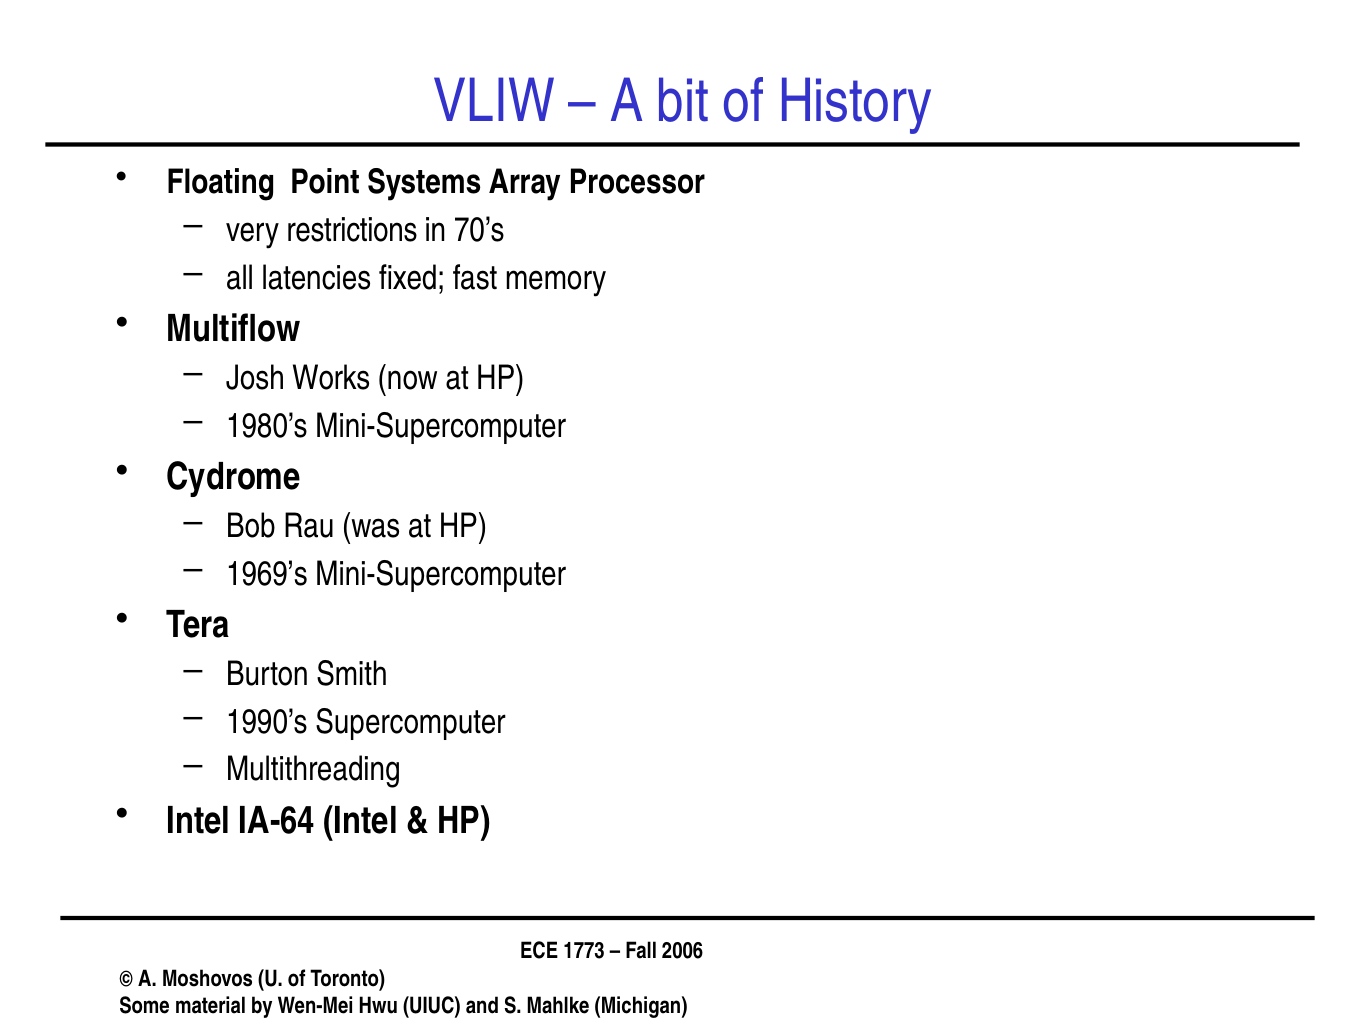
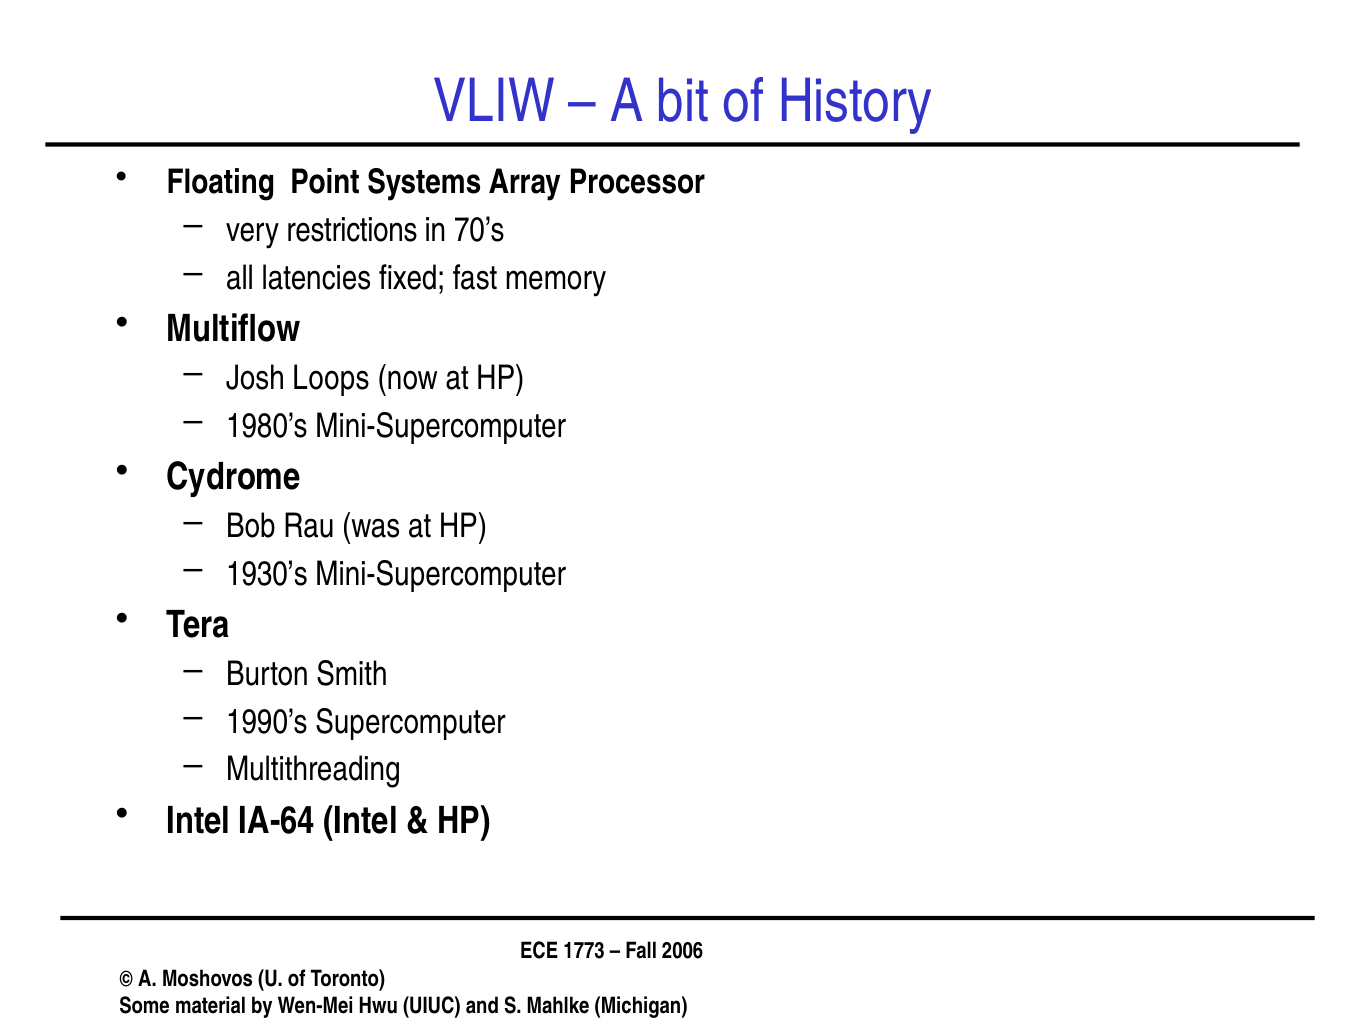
Works: Works -> Loops (331, 378)
1969’s: 1969’s -> 1930’s (267, 574)
